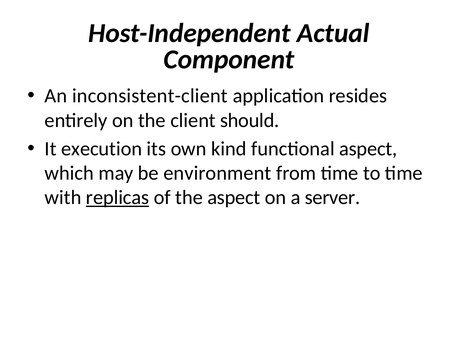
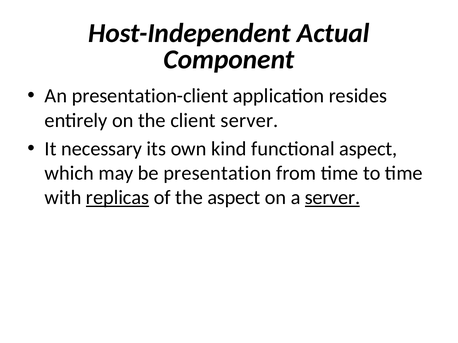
inconsistent-client: inconsistent-client -> presentation-client (150, 96)
client should: should -> server (250, 121)
execution: execution -> necessary (102, 149)
environment: environment -> presentation (217, 173)
server underline: none -> present (332, 198)
